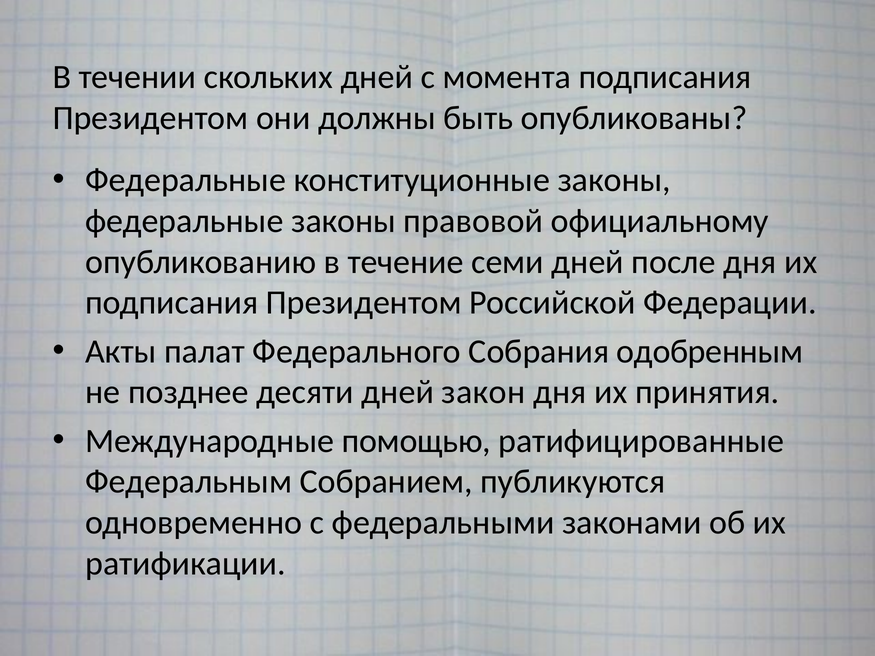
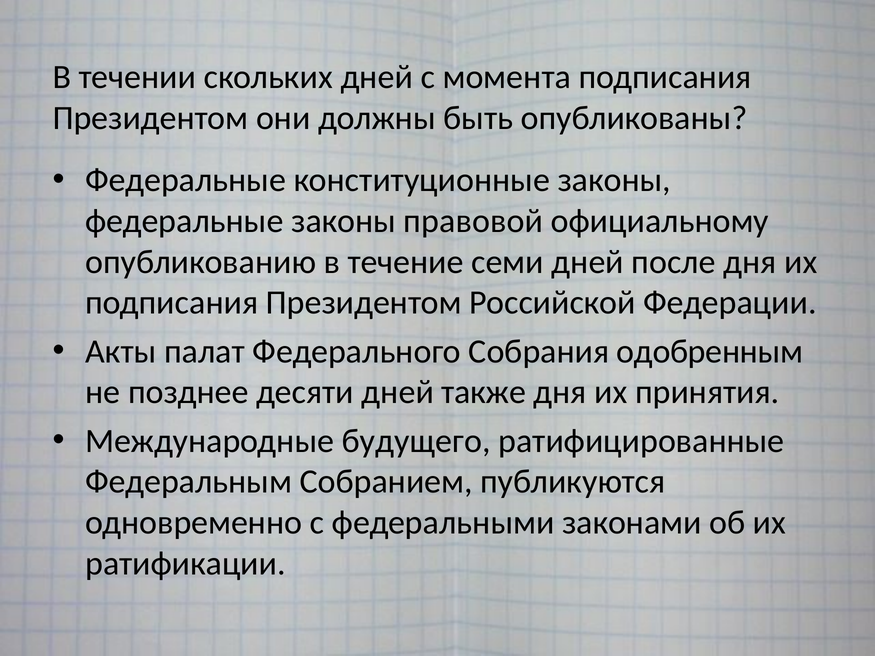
закон: закон -> также (484, 392)
помощью: помощью -> будущего (416, 441)
